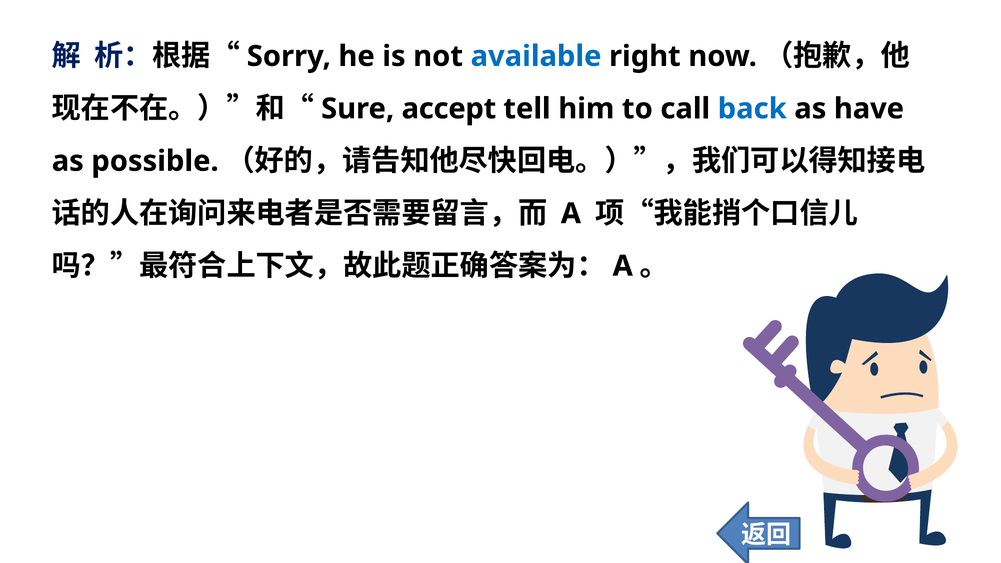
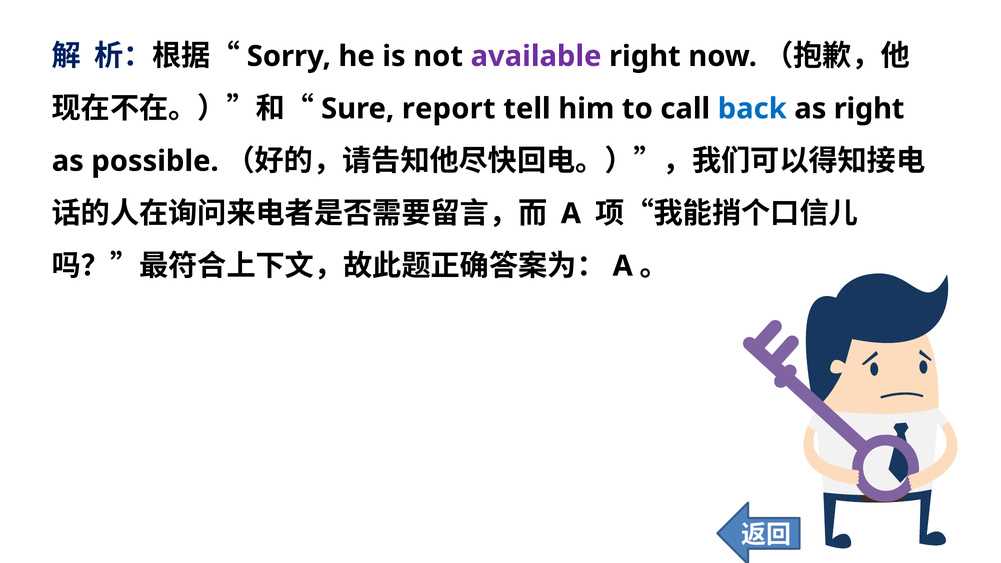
available colour: blue -> purple (536, 56)
accept: accept -> report (449, 109)
as have: have -> right (869, 109)
